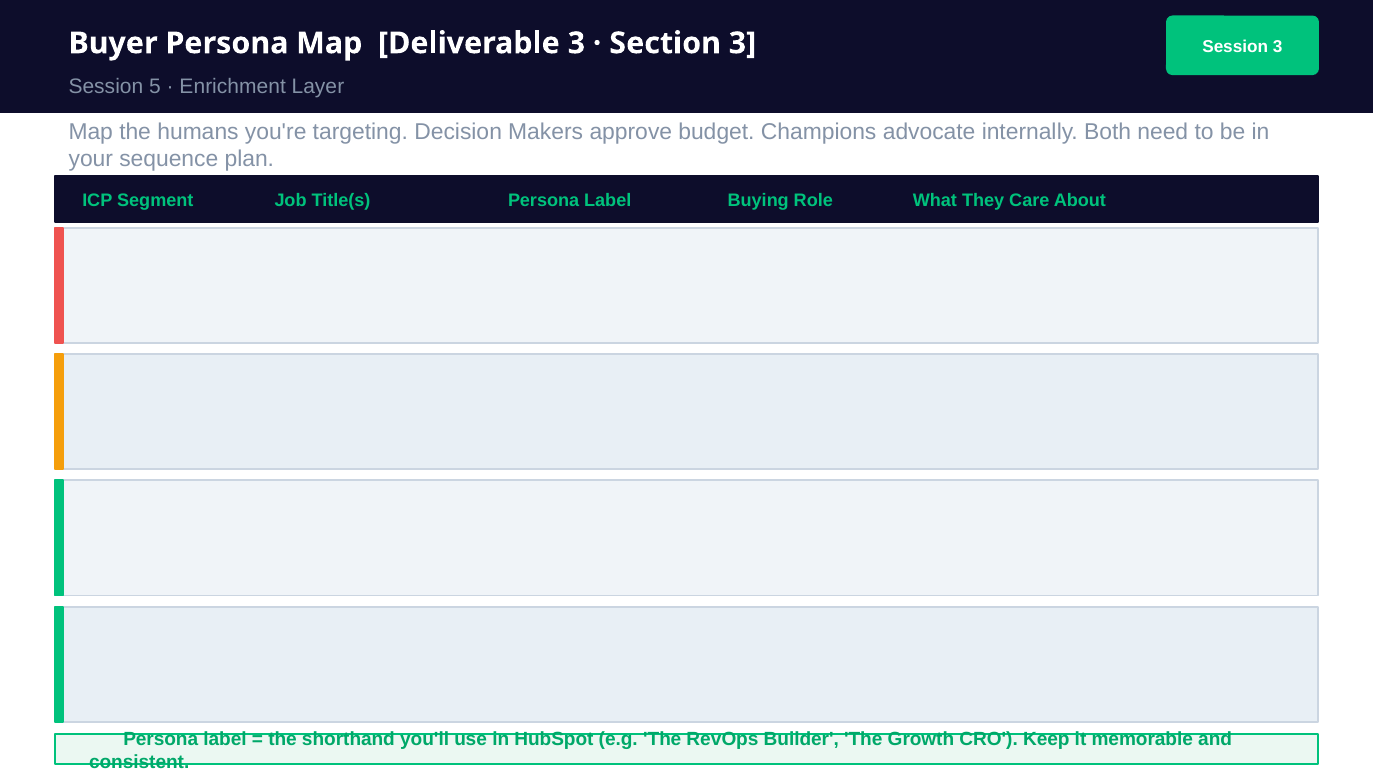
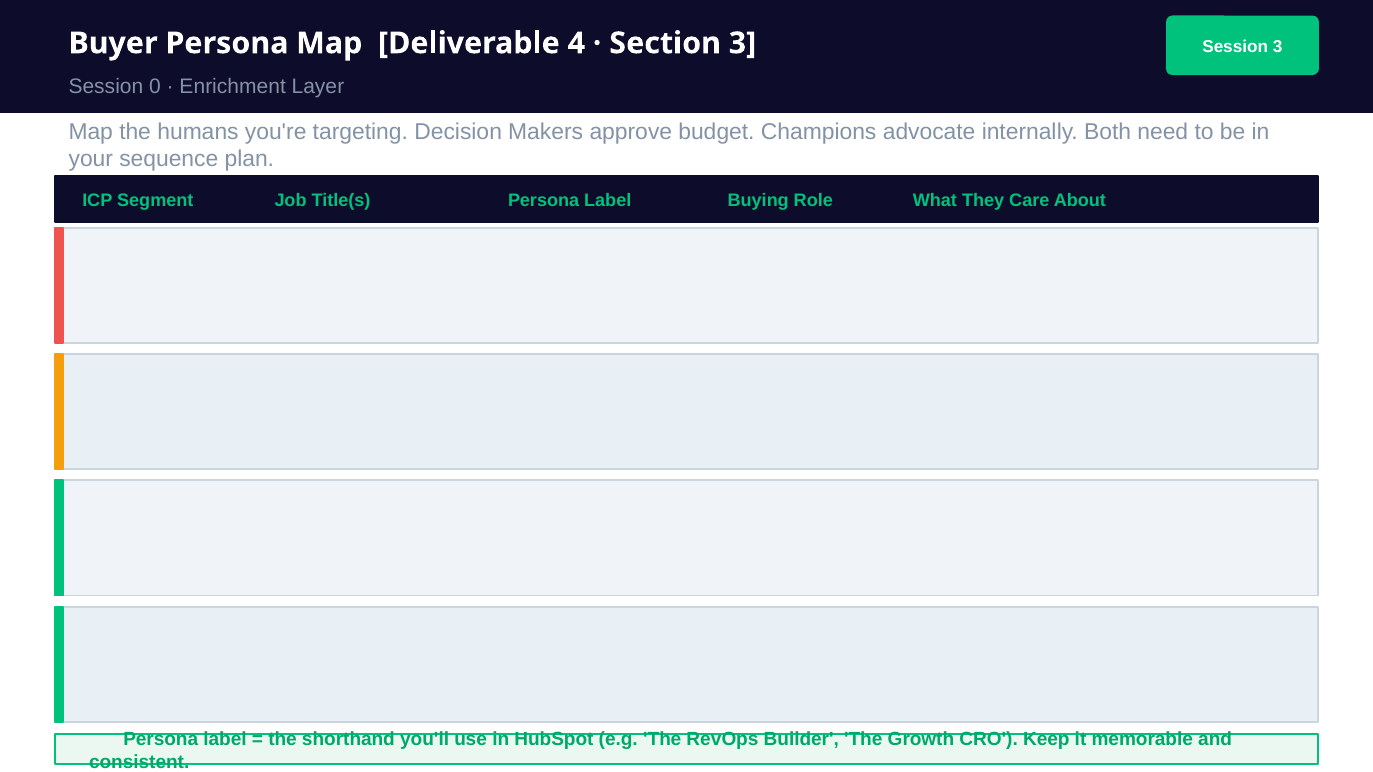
Deliverable 3: 3 -> 4 (576, 43)
5: 5 -> 0 (155, 87)
